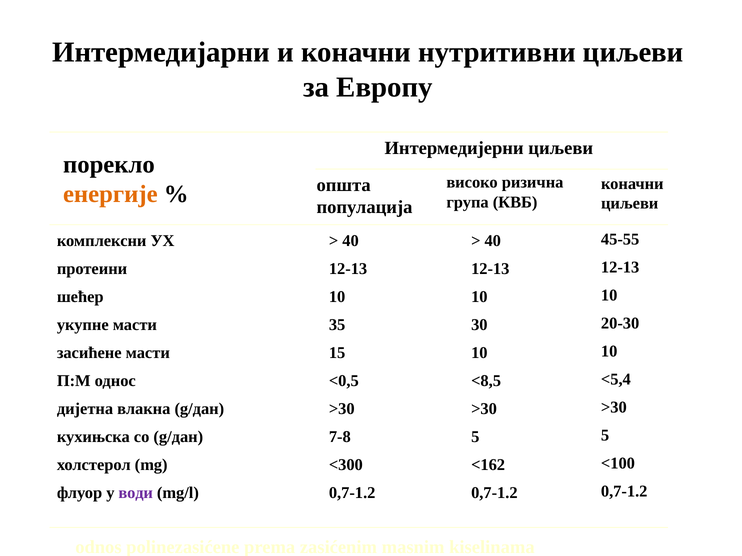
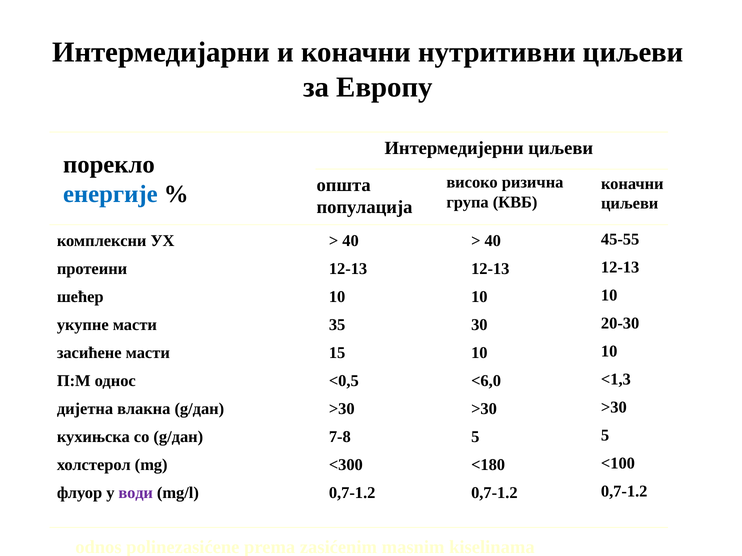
енергије colour: orange -> blue (110, 194)
<5,4: <5,4 -> <1,3 (616, 380)
<8,5: <8,5 -> <6,0 (486, 381)
<162: <162 -> <180 (488, 465)
